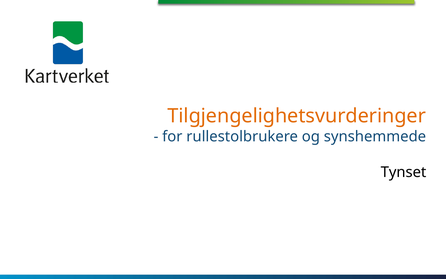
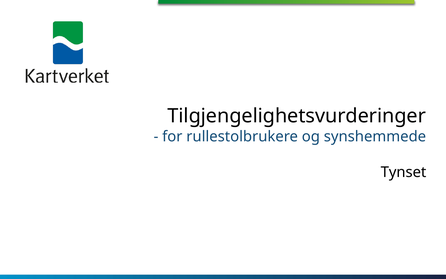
Tilgjengelighetsvurderinger colour: orange -> black (297, 116)
